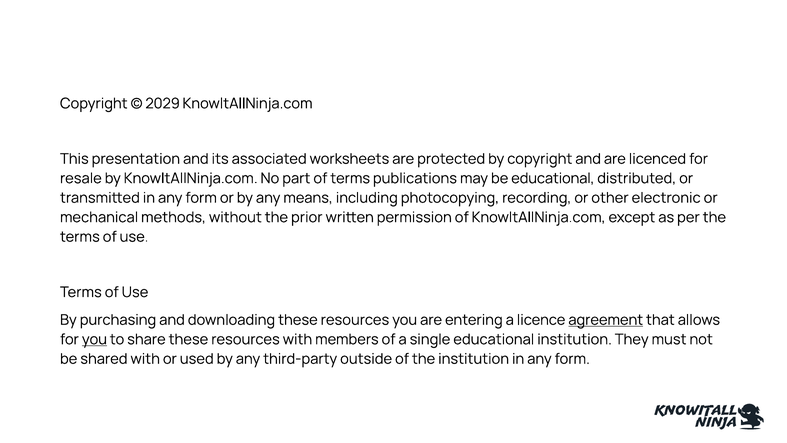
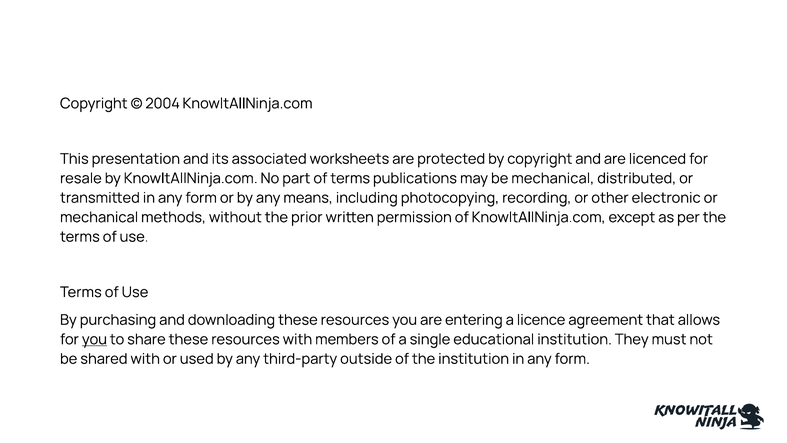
2029: 2029 -> 2004 (163, 103)
be educational: educational -> mechanical (553, 178)
agreement underline: present -> none (606, 320)
